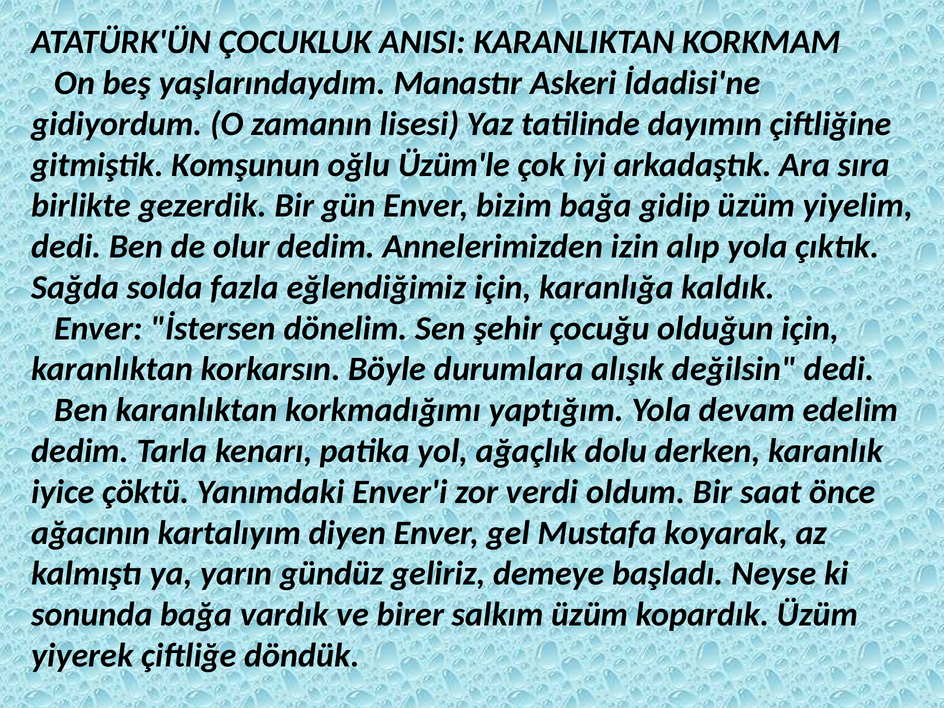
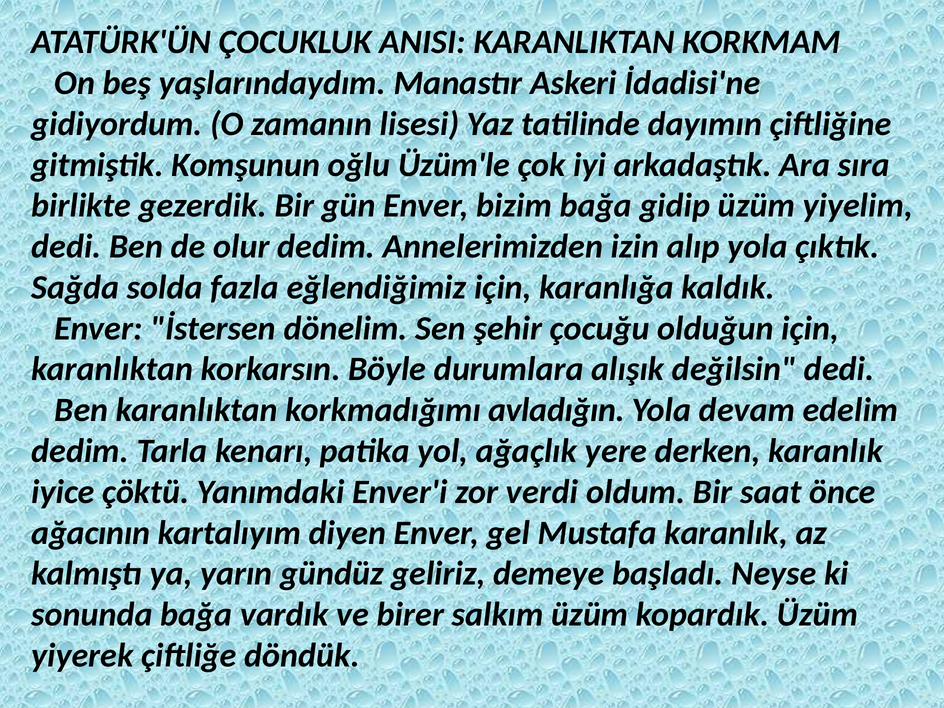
yaptığım: yaptığım -> avladığın (557, 410)
dolu: dolu -> yere (616, 451)
Mustafa koyarak: koyarak -> karanlık (726, 533)
